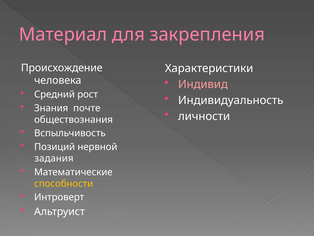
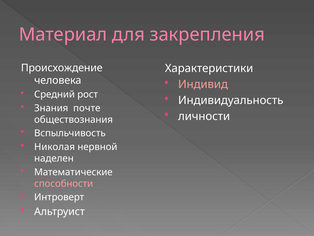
Позиций: Позиций -> Николая (55, 147)
задания: задания -> наделен (54, 158)
способности colour: yellow -> pink (64, 183)
